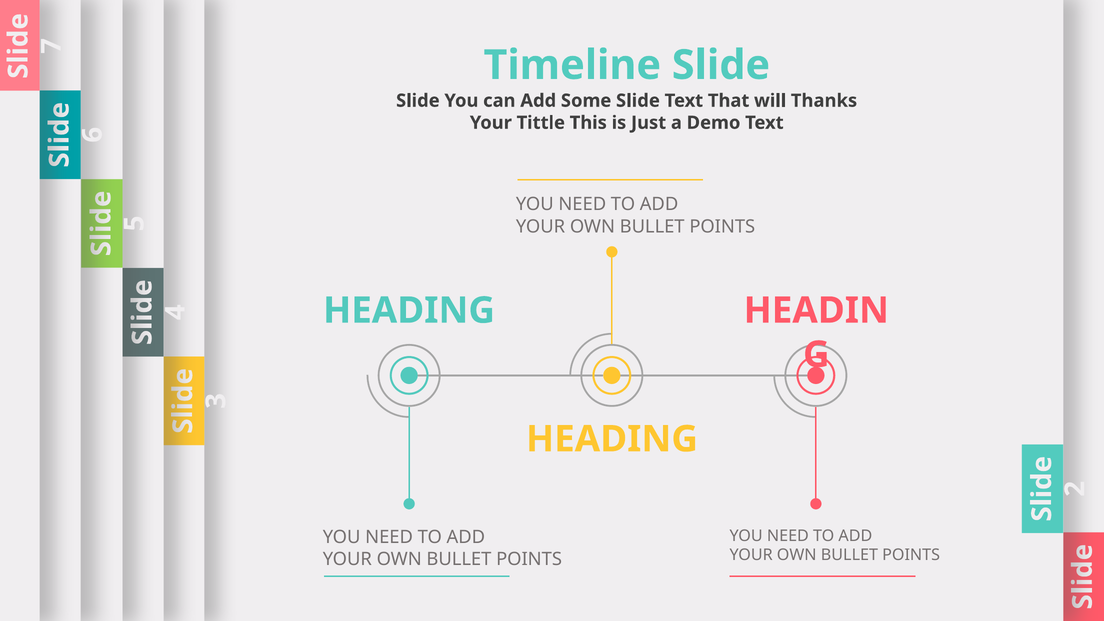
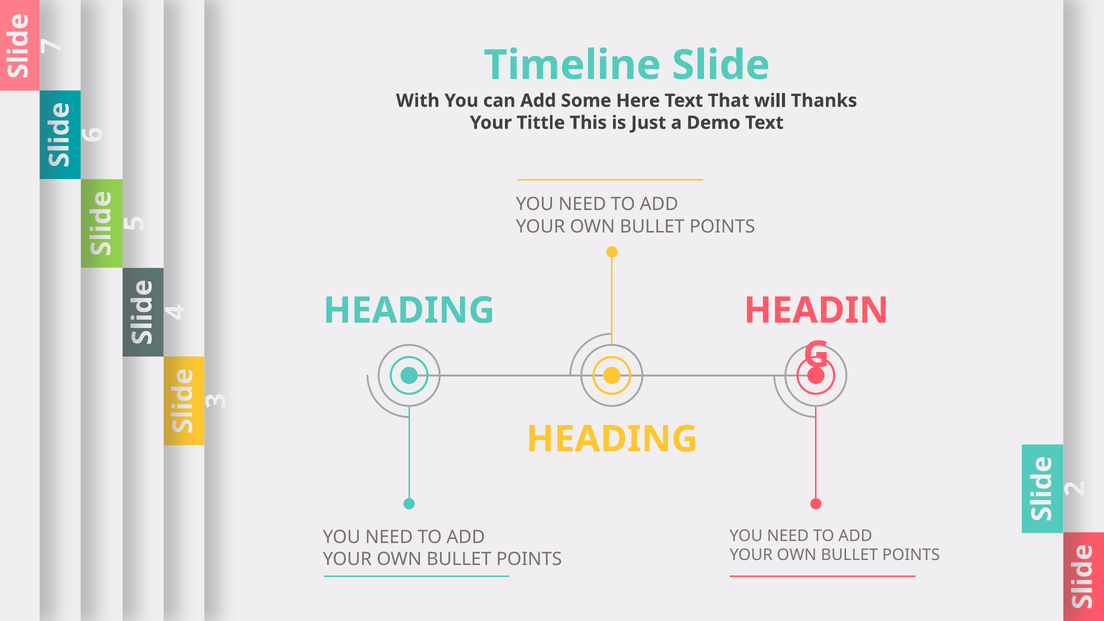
Slide: Slide -> With (418, 101)
Some Slide: Slide -> Here (638, 101)
